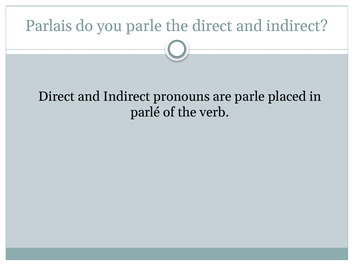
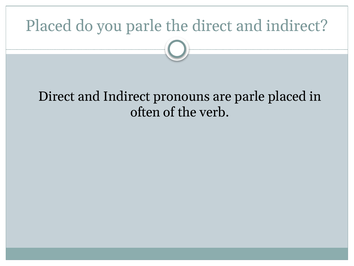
Parlais: Parlais -> Placed (49, 26)
parlé: parlé -> often (145, 112)
